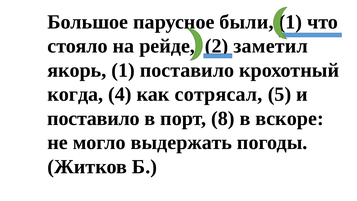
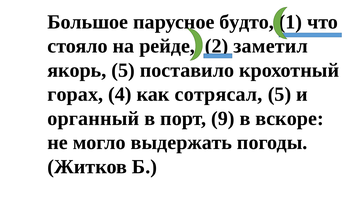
были: были -> будто (247, 22)
якорь 1: 1 -> 5 (123, 70)
когда: когда -> горах (75, 94)
поставило: поставило -> органный (93, 118)
8: 8 -> 9 (223, 118)
